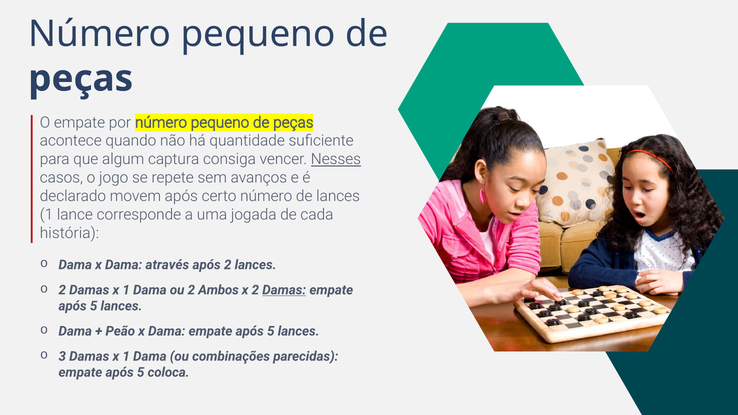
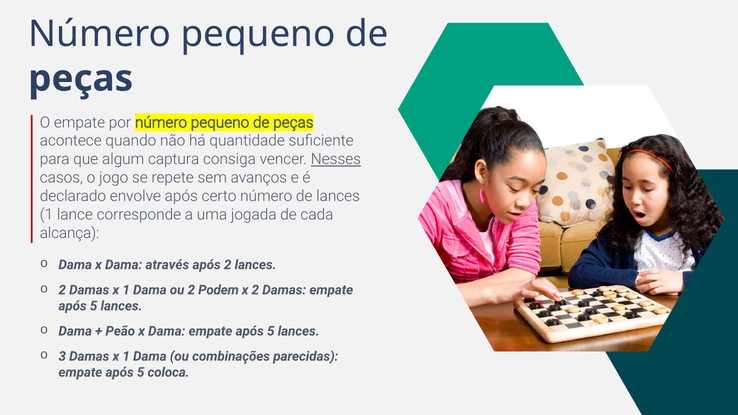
movem: movem -> envolve (135, 196)
história: história -> alcança (70, 233)
Ambos: Ambos -> Podem (218, 290)
Damas underline: present -> none (284, 290)
